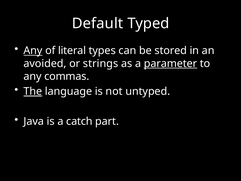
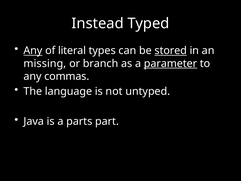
Default: Default -> Instead (98, 23)
stored underline: none -> present (171, 51)
avoided: avoided -> missing (45, 63)
strings: strings -> branch (101, 63)
The underline: present -> none (33, 91)
catch: catch -> parts (79, 121)
